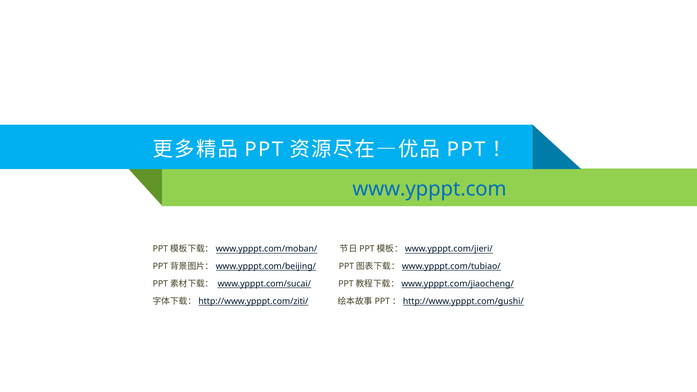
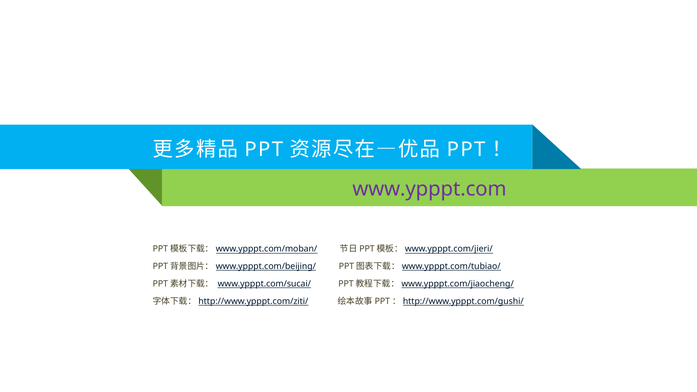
www.ypppt.com colour: blue -> purple (429, 189)
